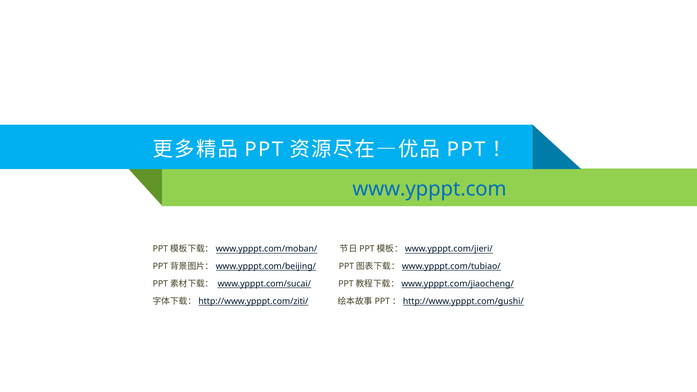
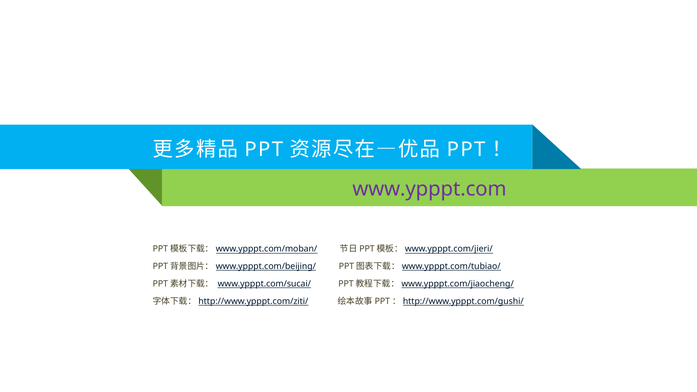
www.ypppt.com colour: blue -> purple (429, 189)
